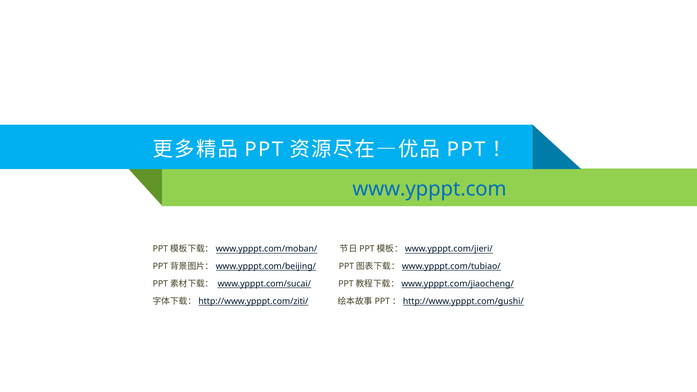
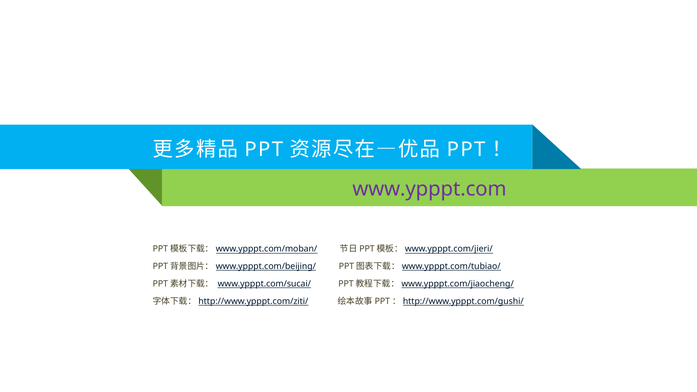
www.ypppt.com colour: blue -> purple (429, 189)
